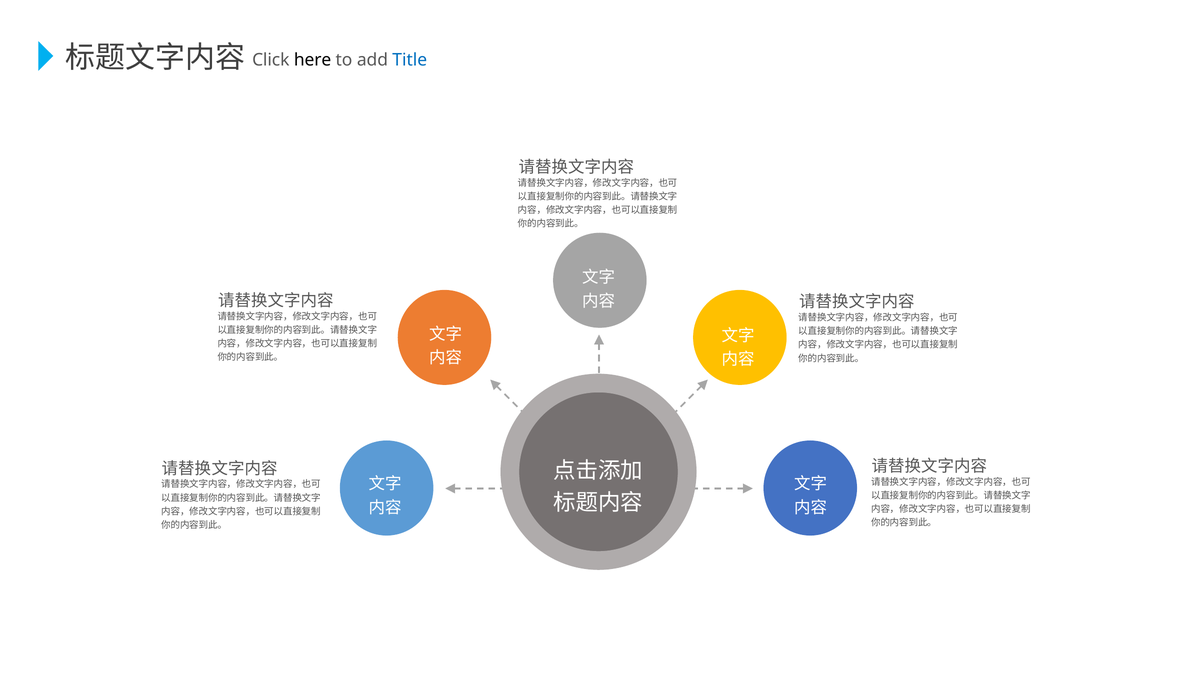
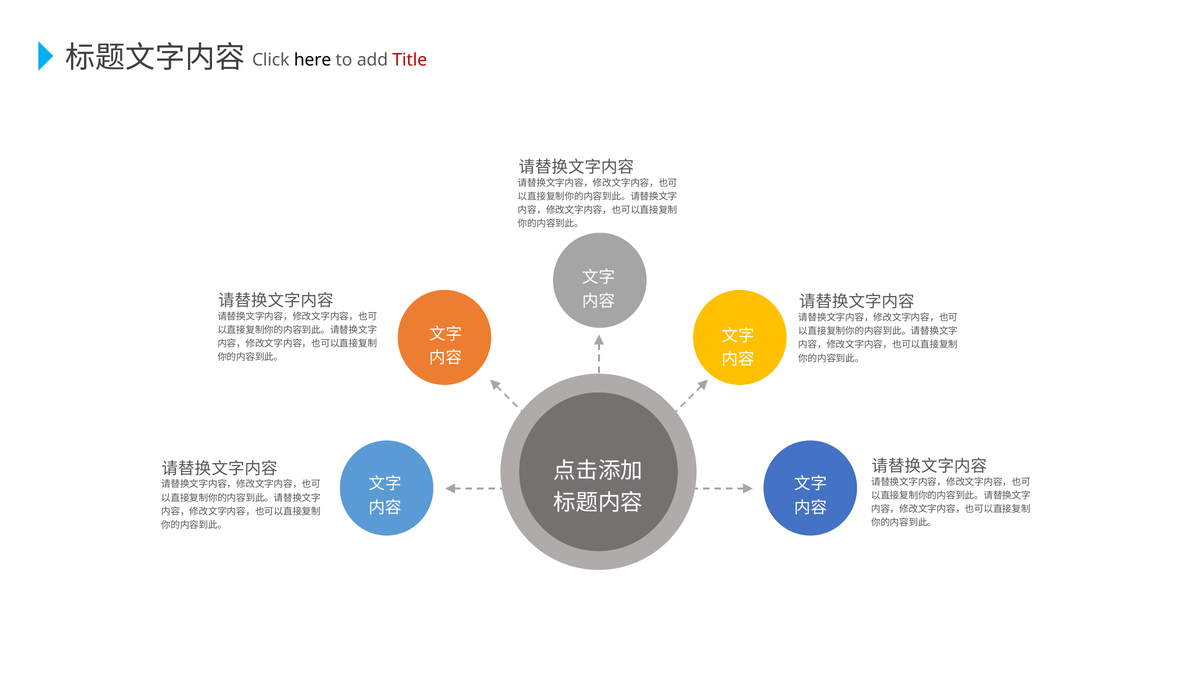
Title colour: blue -> red (410, 60)
